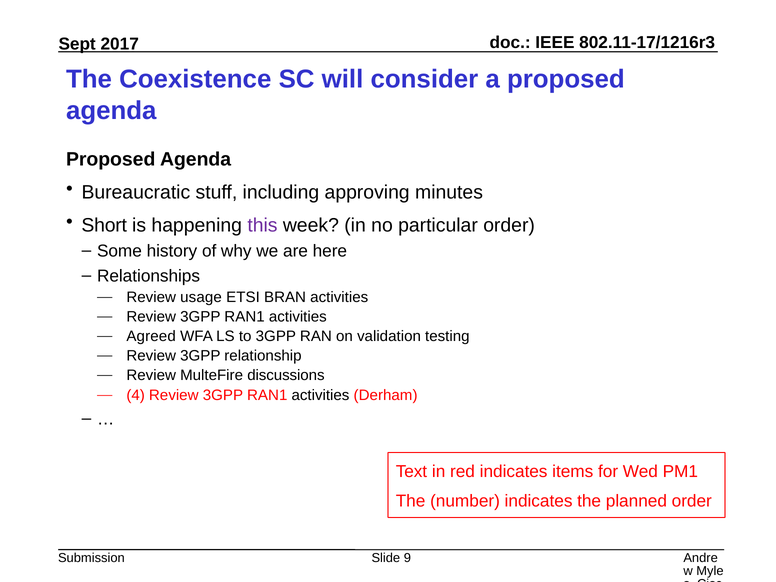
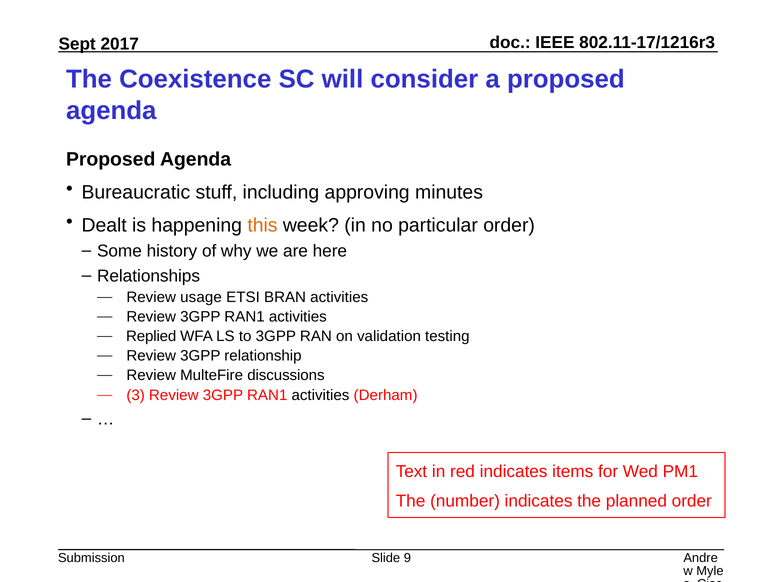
Short: Short -> Dealt (104, 225)
this colour: purple -> orange (262, 225)
Agreed: Agreed -> Replied (151, 336)
4: 4 -> 3 (136, 395)
